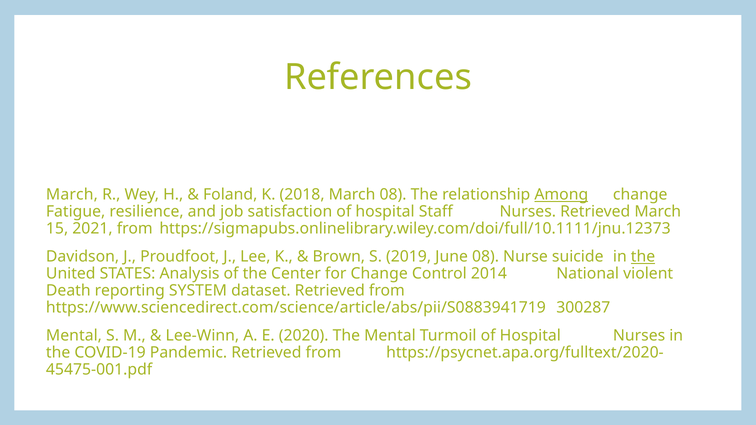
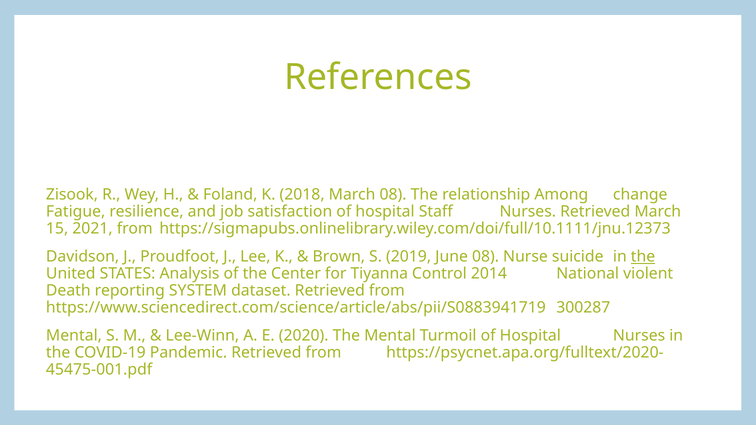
March: March -> Zisook (72, 195)
Among underline: present -> none (561, 195)
for Change: Change -> Tiyanna (379, 274)
